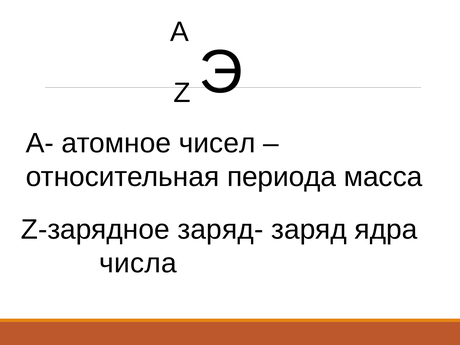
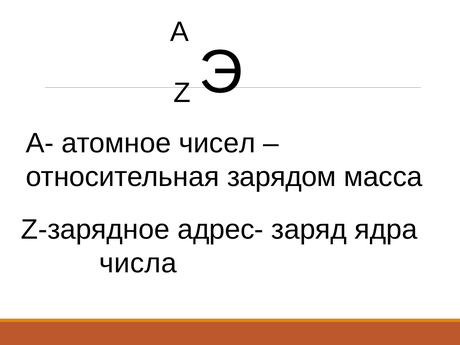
периода: периода -> зарядом (282, 177)
заряд-: заряд- -> адрес- (221, 230)
